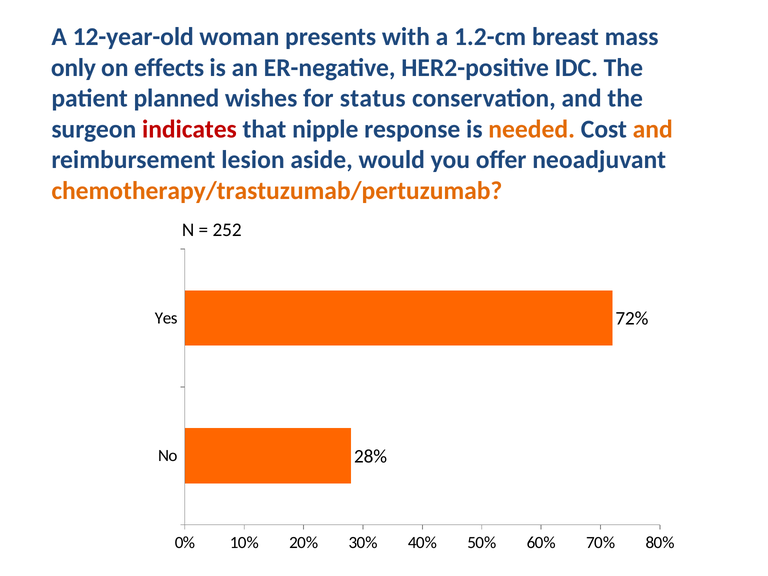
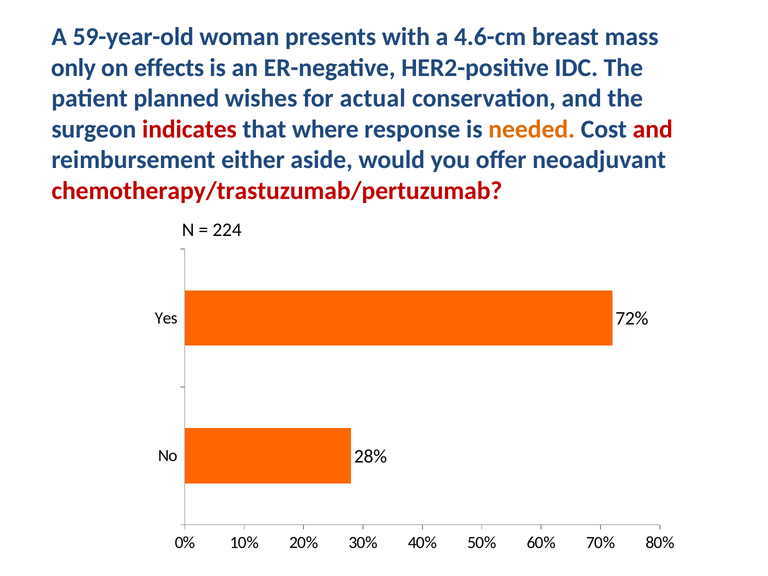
12-year-old: 12-year-old -> 59-year-old (133, 37)
1.2-cm: 1.2-cm -> 4.6-cm (490, 37)
status: status -> actual (373, 98)
nipple: nipple -> where (325, 129)
and colour: orange -> red (653, 129)
lesion: lesion -> either (253, 160)
chemotherapy/trastuzumab/pertuzumab colour: orange -> red (277, 191)
252: 252 -> 224 (227, 230)
